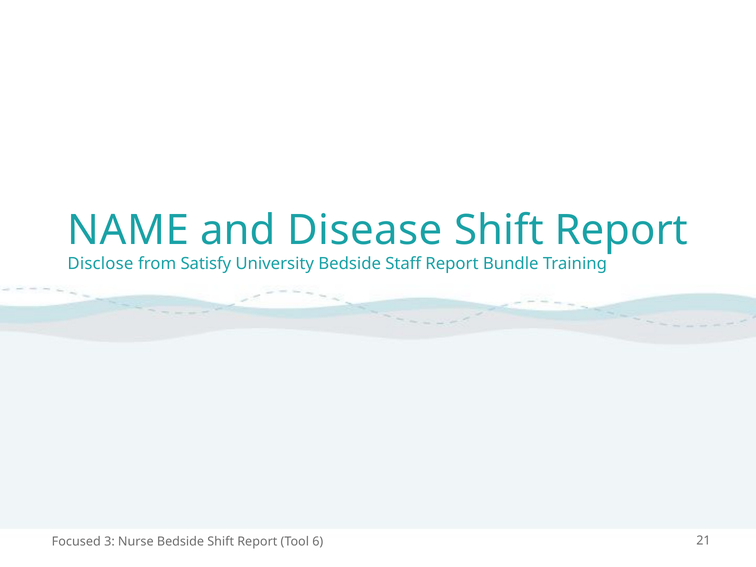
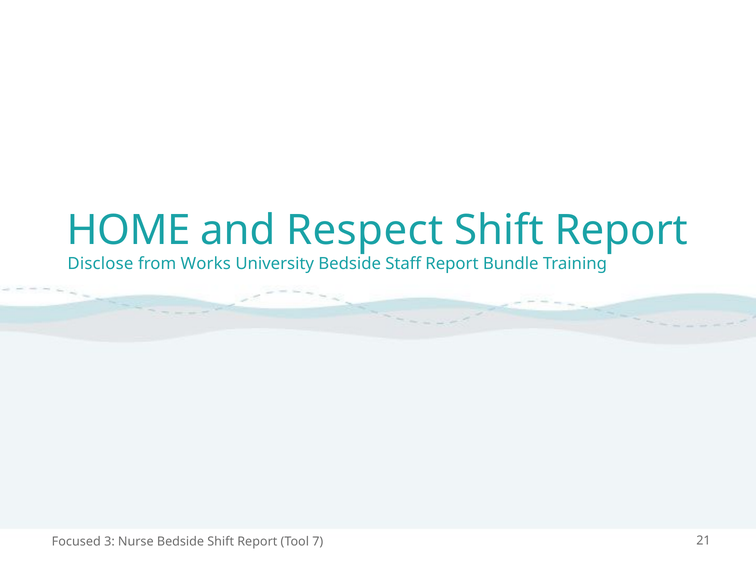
NAME: NAME -> HOME (129, 230)
Disease: Disease -> Respect (365, 230)
Satisfy: Satisfy -> Works (206, 264)
6: 6 -> 7 (318, 541)
